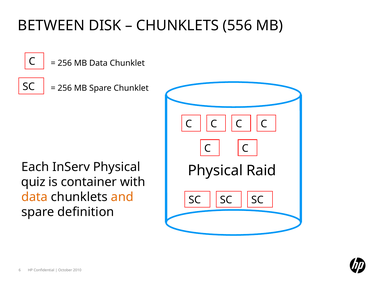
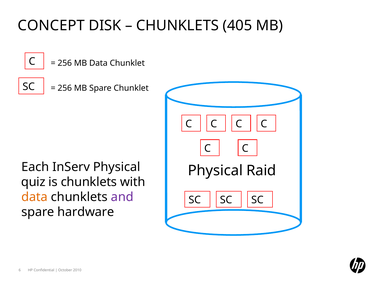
BETWEEN: BETWEEN -> CONCEPT (51, 26)
556: 556 -> 405 (237, 26)
is container: container -> chunklets (89, 182)
and colour: orange -> purple (122, 197)
definition: definition -> hardware (86, 212)
